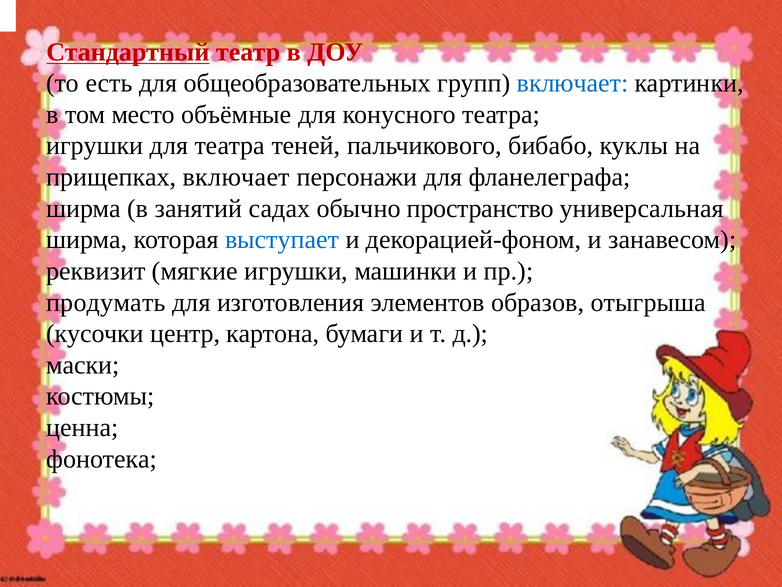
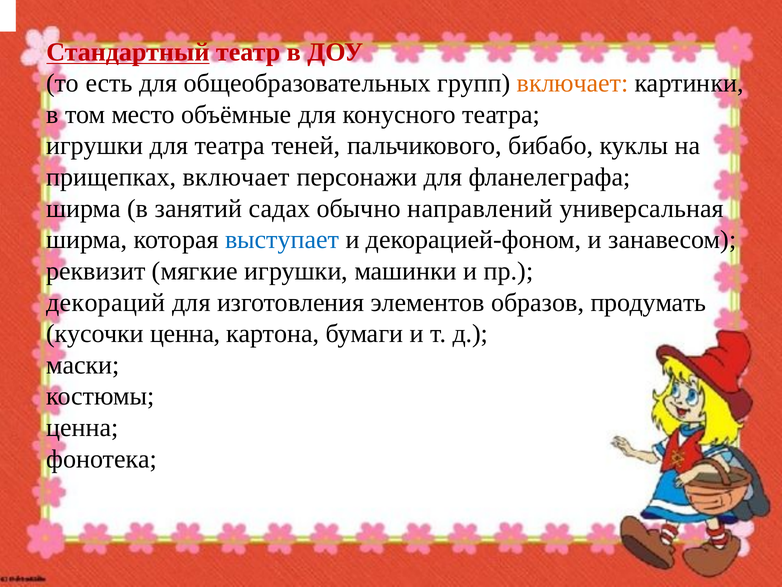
включает colour: blue -> orange (573, 83)
пространство: пространство -> направлений (480, 208)
продумать: продумать -> декораций (106, 302)
отыгрыша: отыгрыша -> продумать (648, 302)
кусочки центр: центр -> ценна (185, 333)
